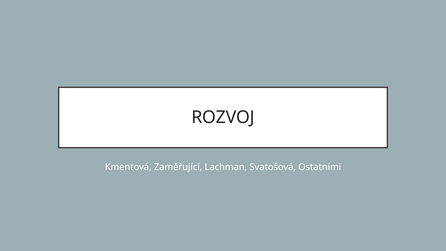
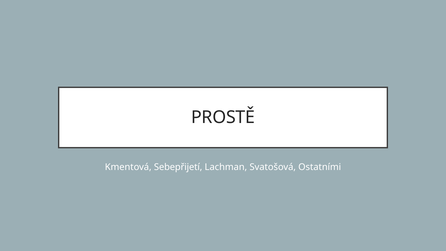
ROZVOJ: ROZVOJ -> PROSTĚ (223, 117)
Zaměřující: Zaměřující -> Sebepřijetí (178, 167)
